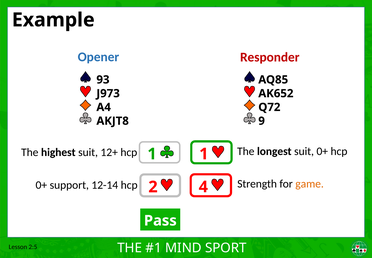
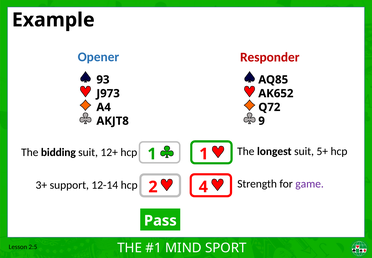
highest: highest -> bidding (58, 152)
suit 0+: 0+ -> 5+ (322, 151)
0+: 0+ -> 3+ (41, 185)
game colour: orange -> purple (310, 183)
